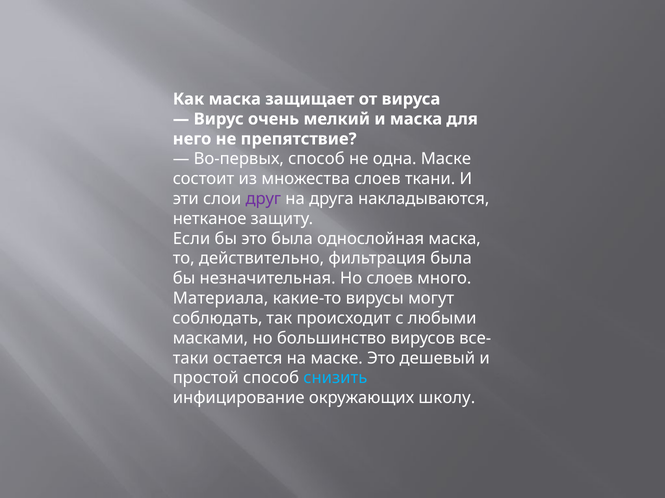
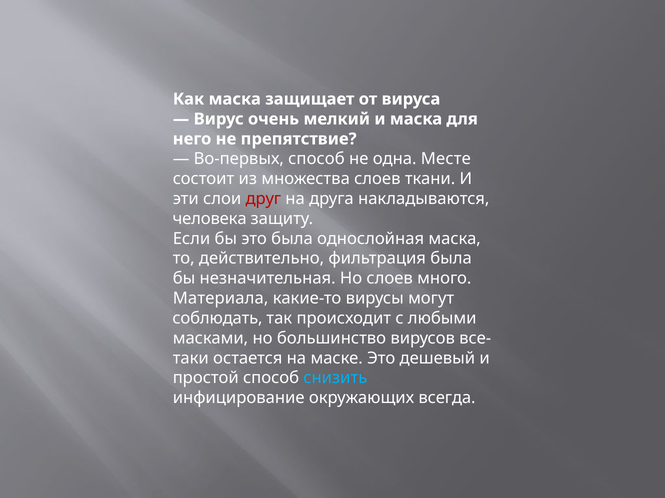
одна Маске: Маске -> Месте (446, 159)
друг colour: purple -> red (263, 199)
нетканое: нетканое -> человека (210, 219)
школу: школу -> всегда (447, 398)
